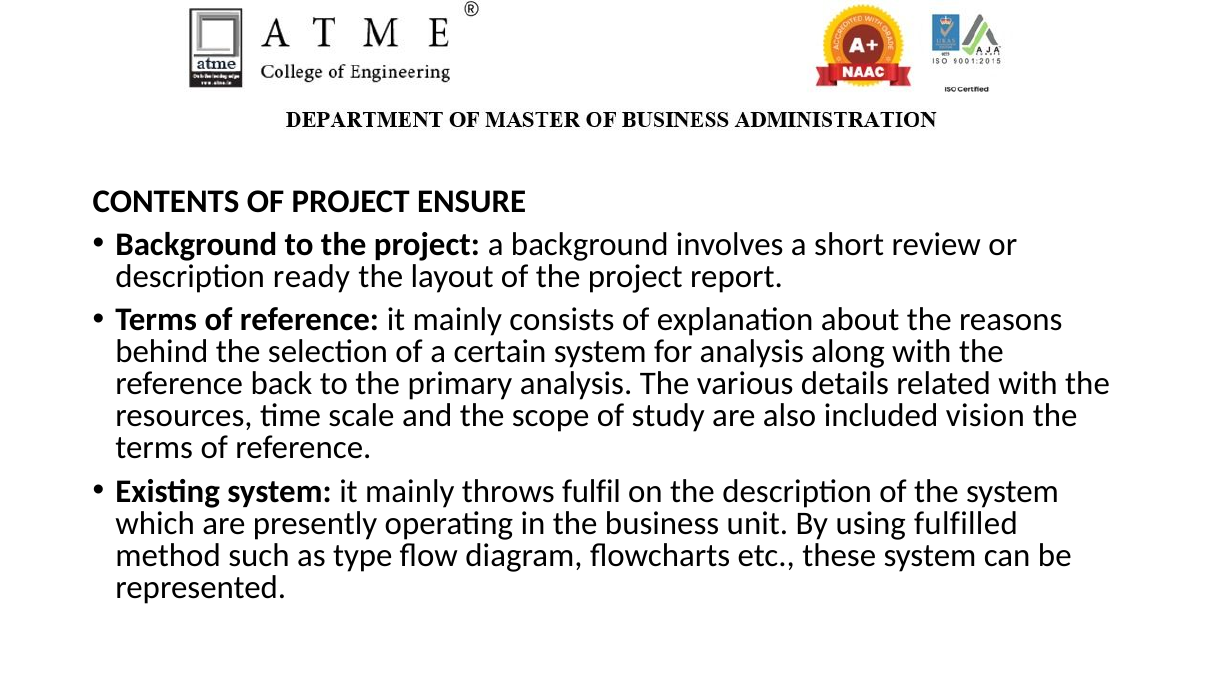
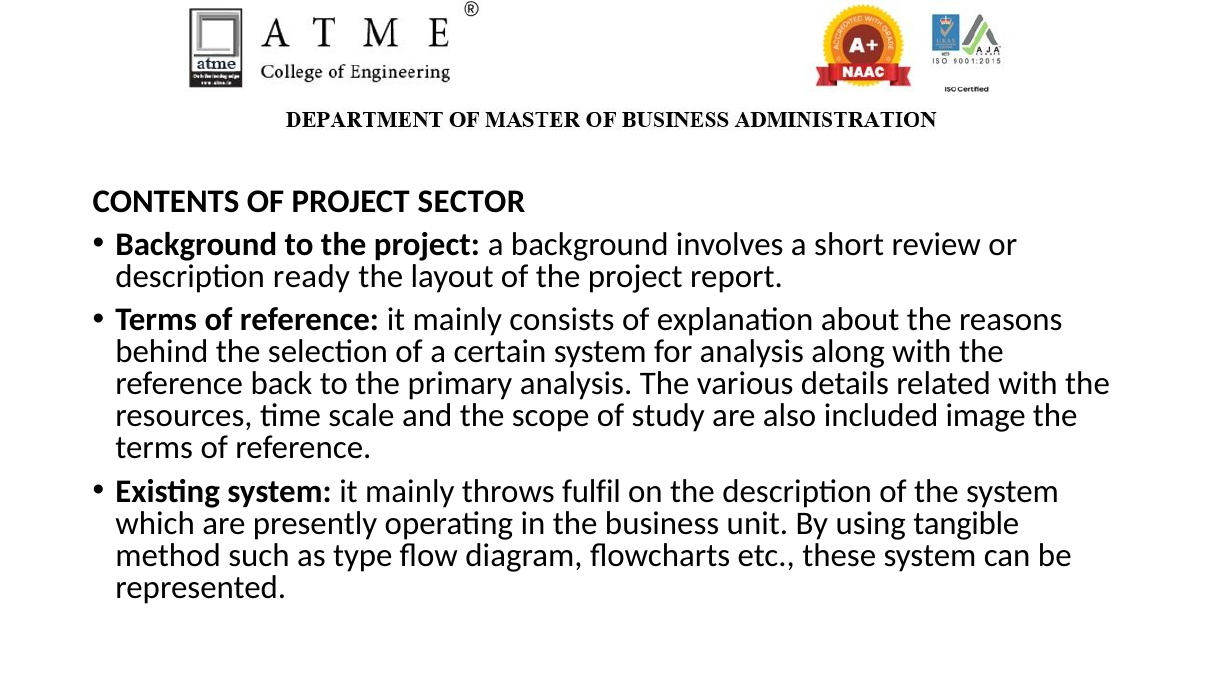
ENSURE: ENSURE -> SECTOR (471, 201)
vision: vision -> image (986, 416)
fulfilled: fulfilled -> tangible (966, 523)
